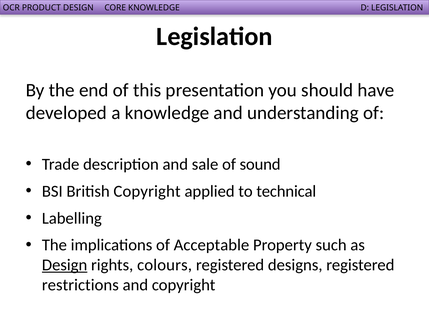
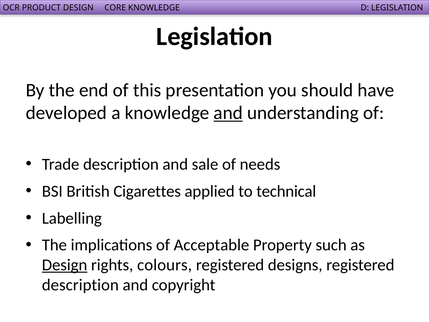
and underline: none -> present (228, 113)
sound: sound -> needs (260, 164)
British Copyright: Copyright -> Cigarettes (147, 191)
restrictions: restrictions -> description (80, 285)
